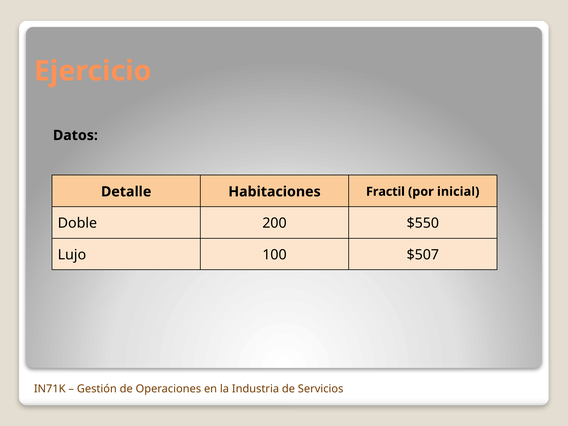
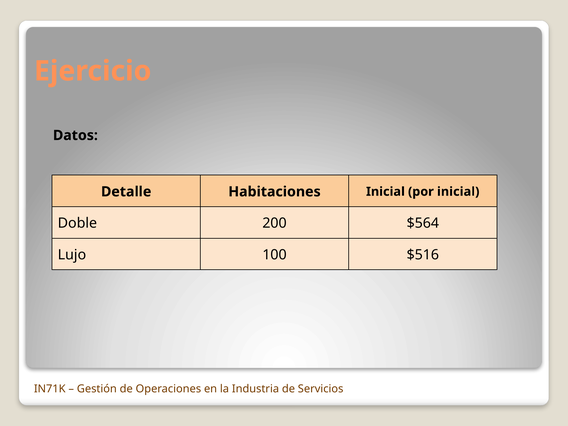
Habitaciones Fractil: Fractil -> Inicial (385, 192)
$550: $550 -> $564 (423, 223)
$507: $507 -> $516 (423, 255)
